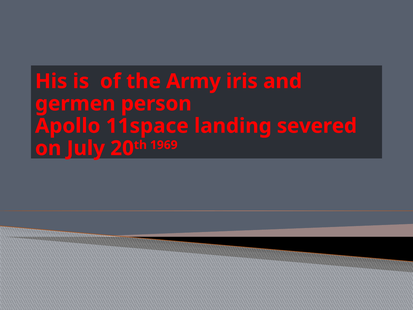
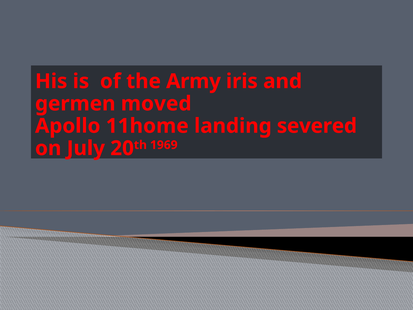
person: person -> moved (156, 104)
11space: 11space -> 11home (147, 126)
